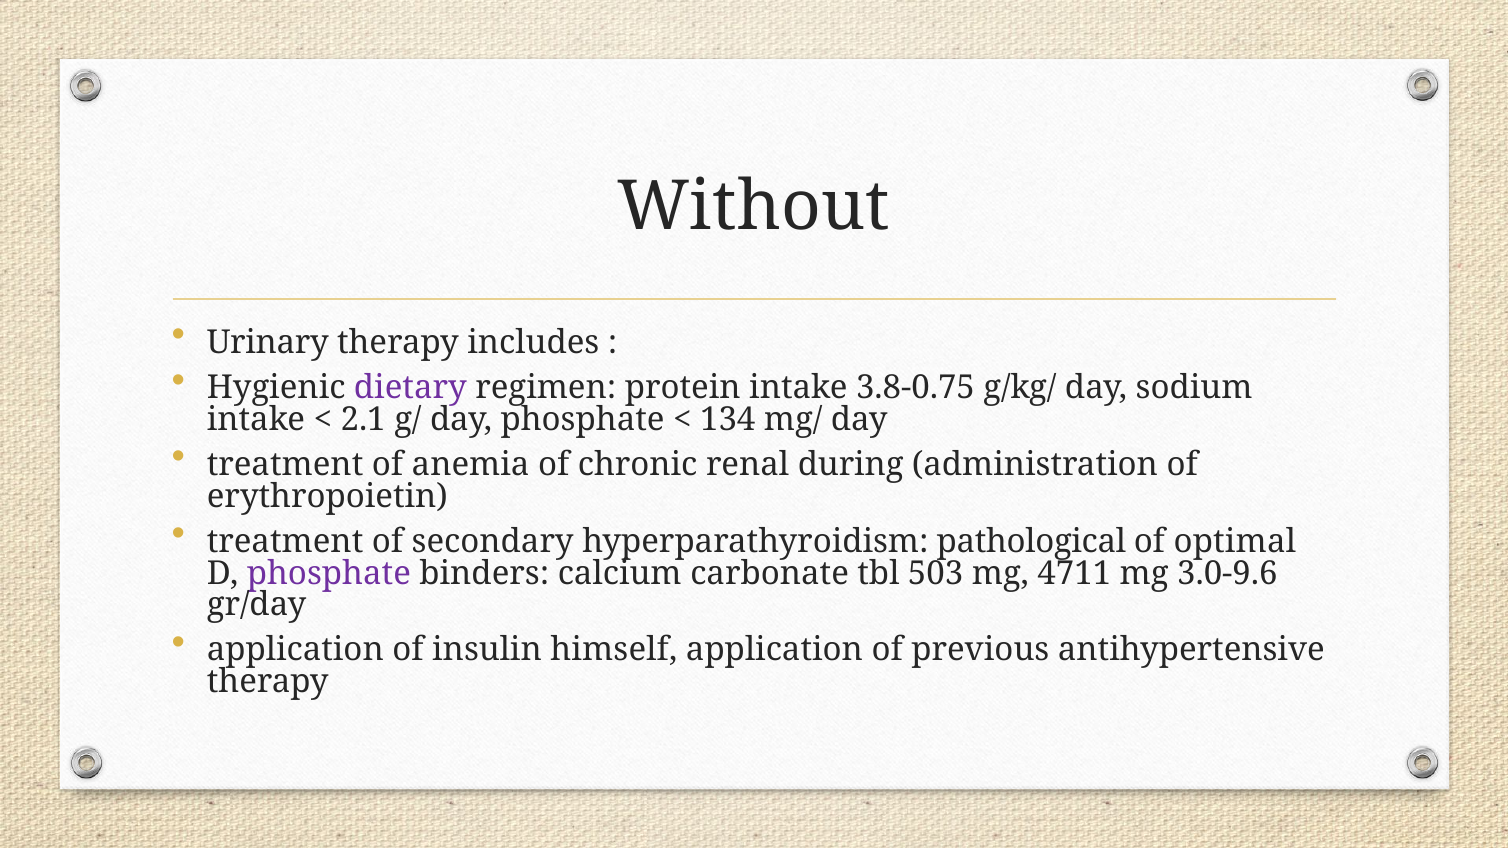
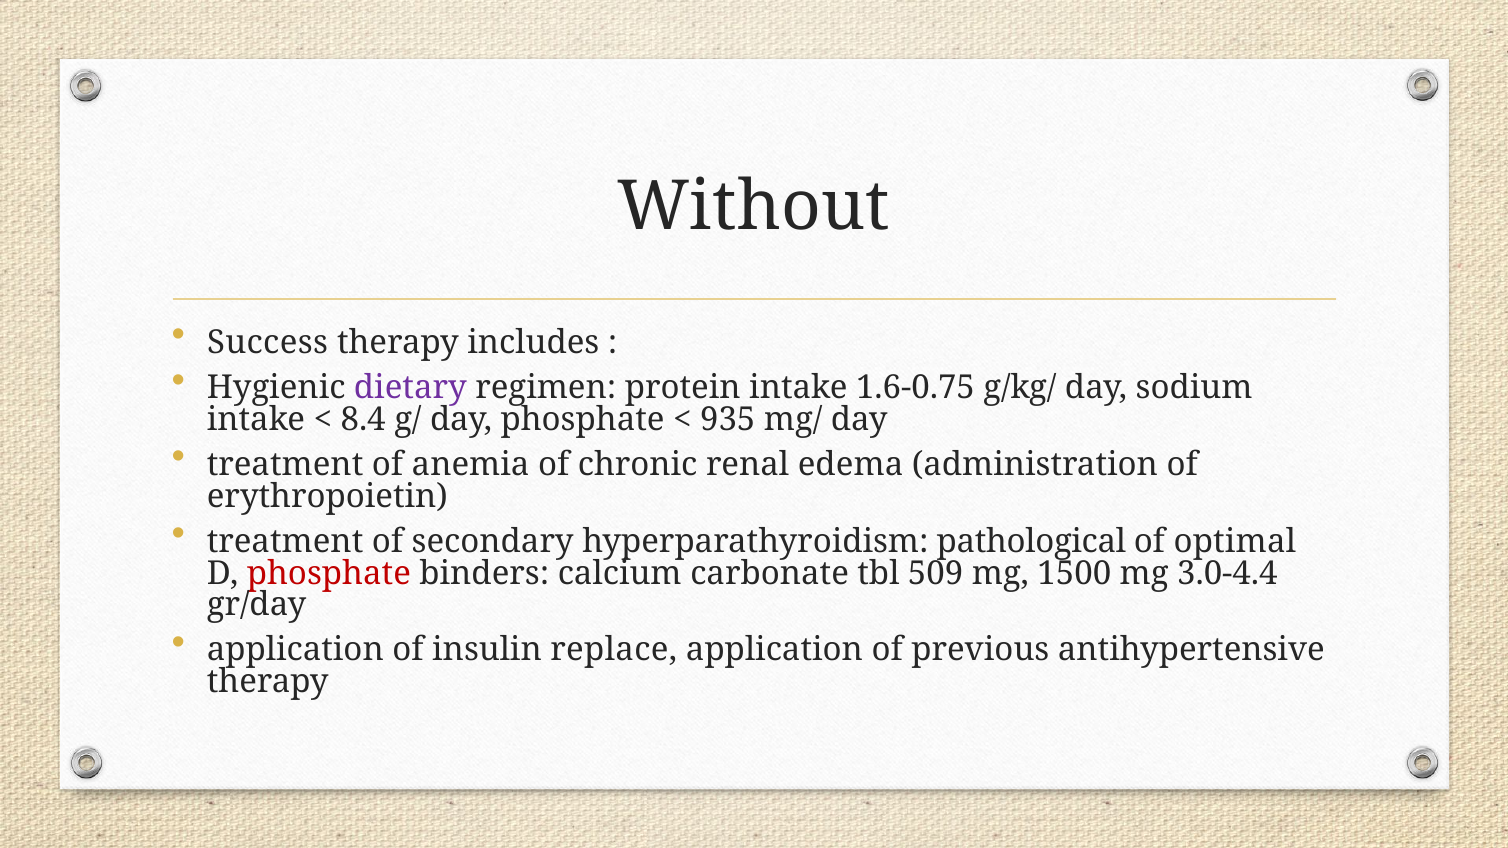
Urinary: Urinary -> Success (268, 343)
3.8-0.75: 3.8-0.75 -> 1.6-0.75 (915, 388)
2.1: 2.1 -> 8.4 (363, 420)
134: 134 -> 935 (728, 420)
during: during -> edema (851, 465)
phosphate colour: purple -> red (329, 573)
503: 503 -> 509 (936, 573)
4711: 4711 -> 1500 (1074, 573)
3.0-9.6: 3.0-9.6 -> 3.0-4.4 (1227, 573)
himself: himself -> replace (614, 650)
